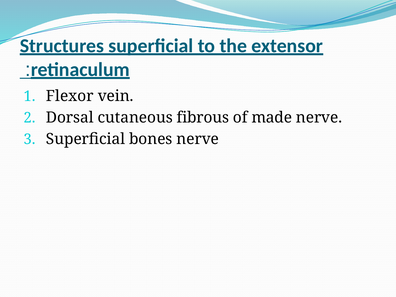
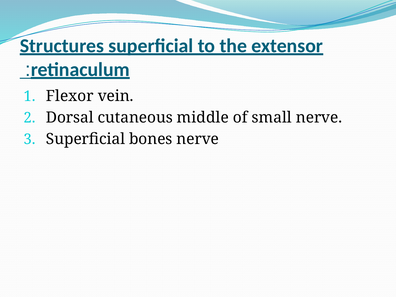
fibrous: fibrous -> middle (203, 118)
made: made -> small (272, 118)
